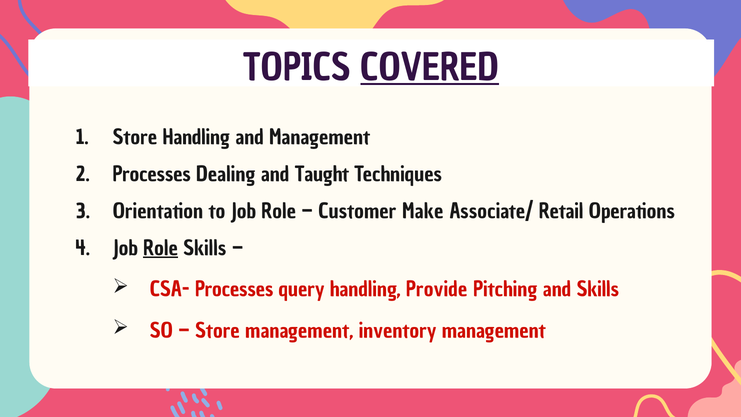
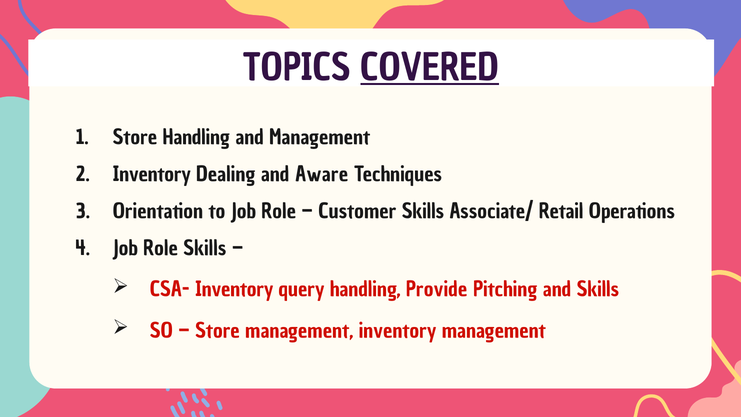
Processes: Processes -> Inventory (152, 174)
Taught: Taught -> Aware (322, 174)
Customer Make: Make -> Skills (423, 211)
Role underline: present -> none (161, 248)
CSA- Processes: Processes -> Inventory (234, 289)
